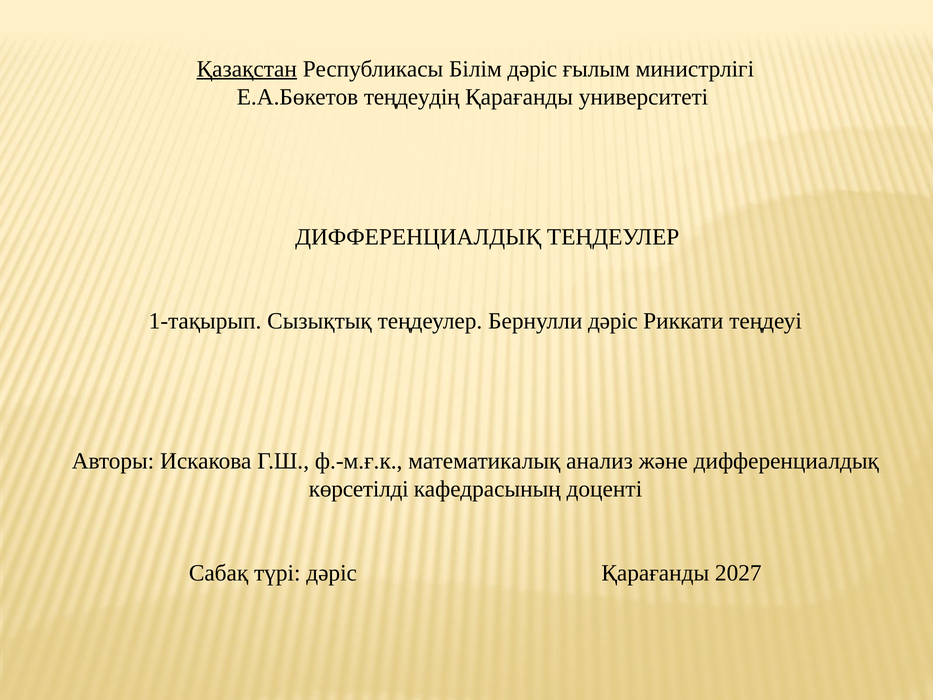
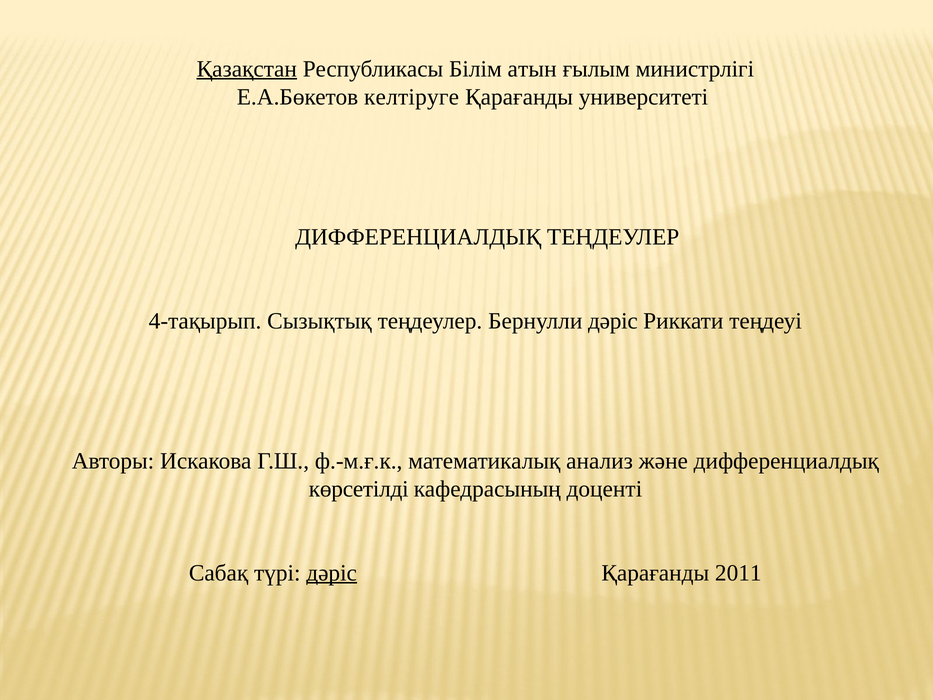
Білім дәріс: дәріс -> атын (532, 69)
теңдеудің: теңдеудің -> келтіруге (412, 97)
1-тақырып: 1-тақырып -> 4-тақырып (205, 321)
дәріс underline: none -> present (332, 573)
2027: 2027 -> 2011 (738, 573)
